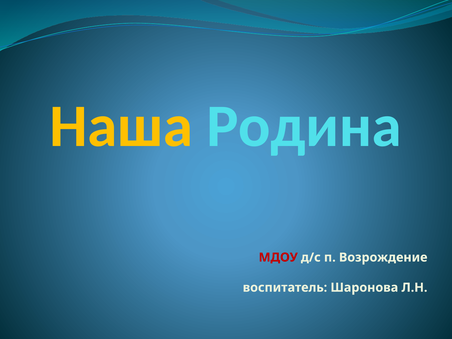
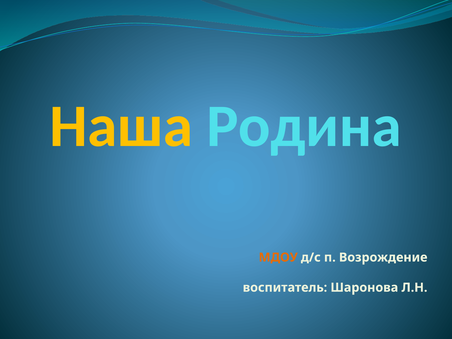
МДОУ colour: red -> orange (278, 257)
